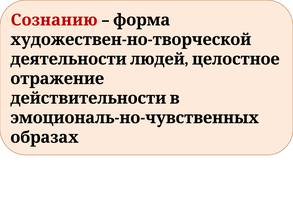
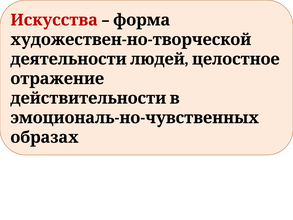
Сознанию: Сознанию -> Искусства (54, 20)
